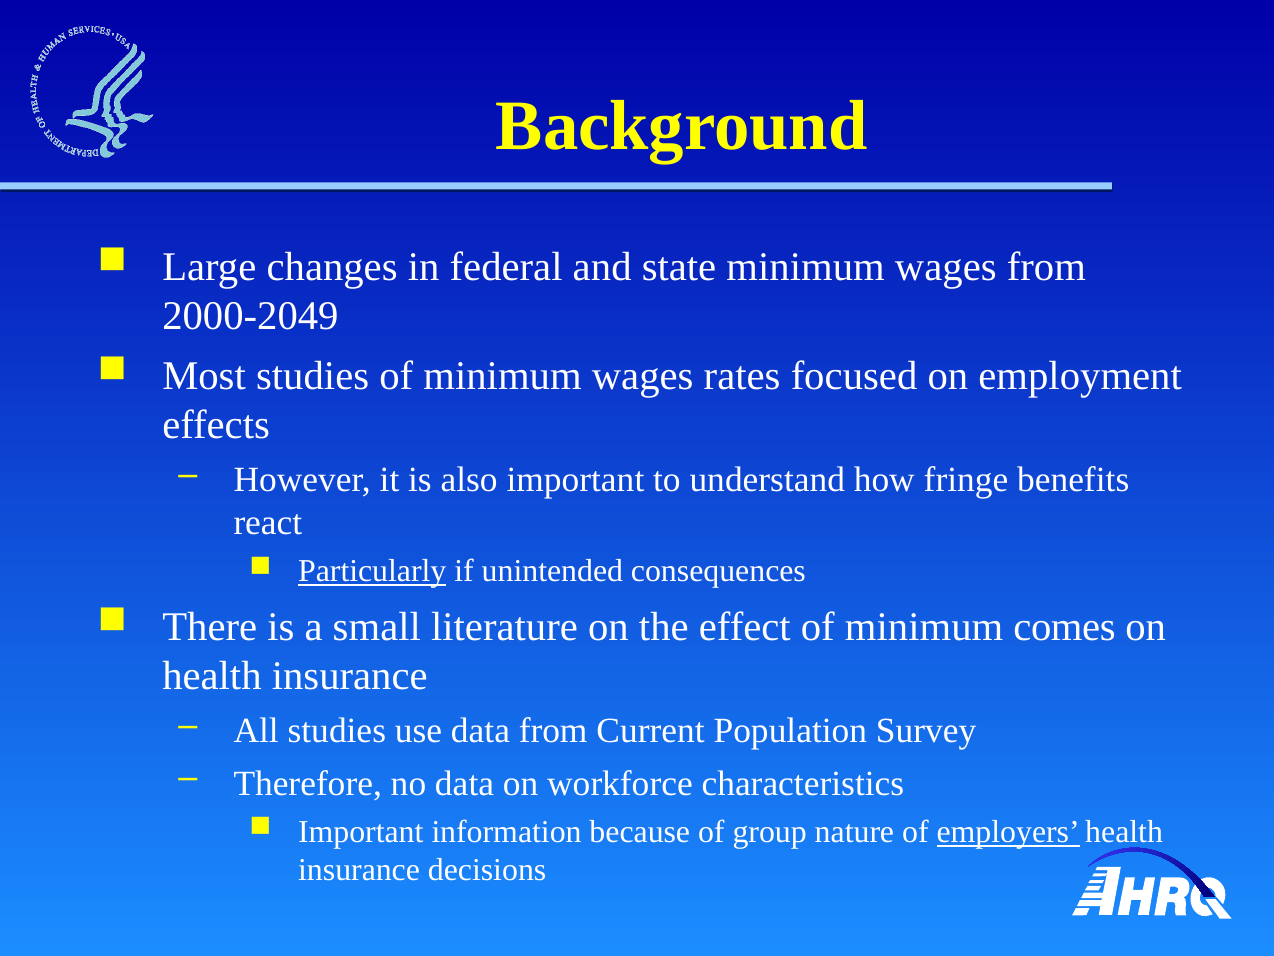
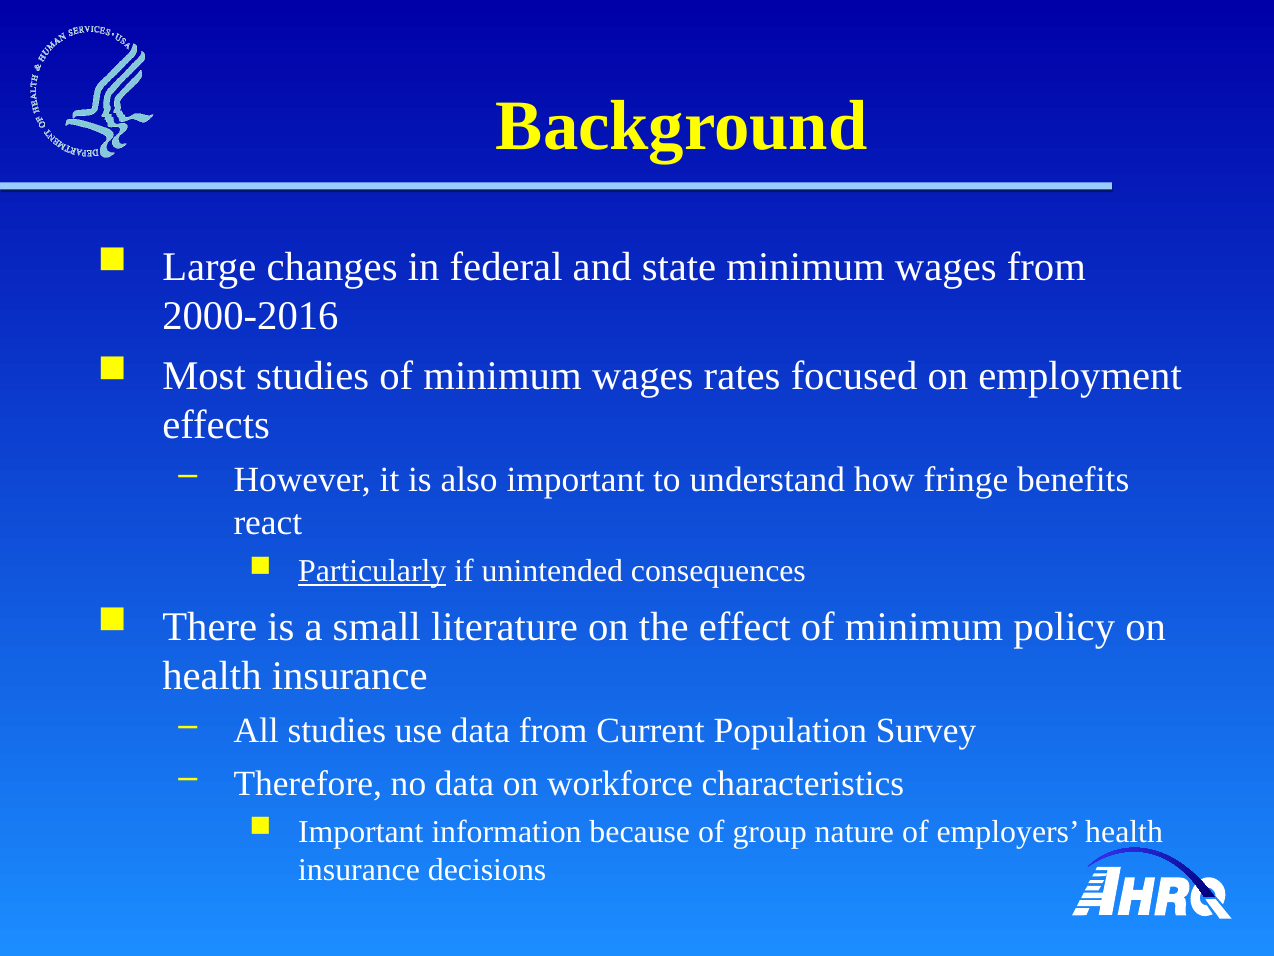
2000-2049: 2000-2049 -> 2000-2016 (250, 316)
comes: comes -> policy (1064, 626)
employers underline: present -> none (1008, 831)
